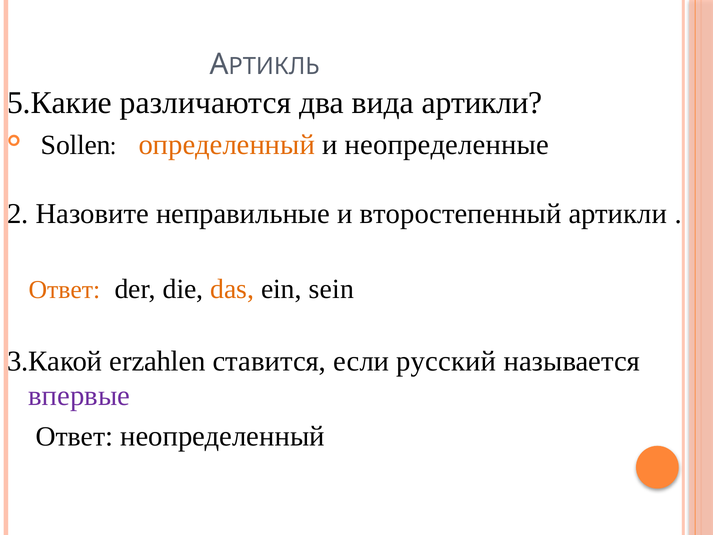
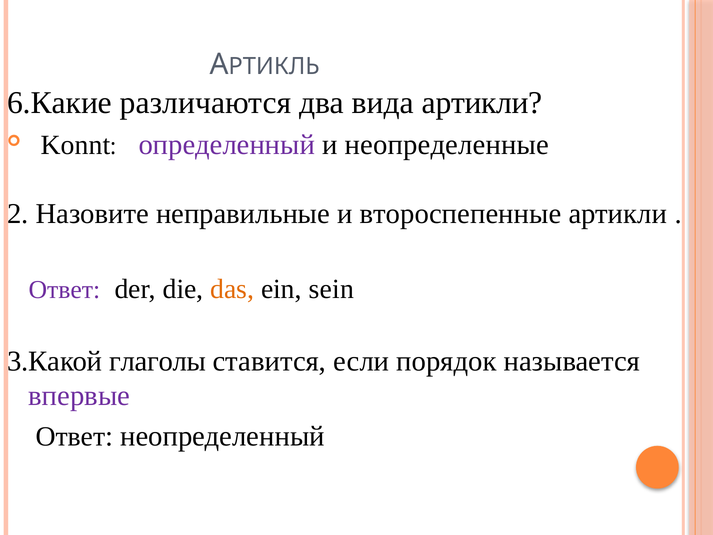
5.Какие: 5.Какие -> 6.Какие (59, 103)
Sollen: Sollen -> Konnt (76, 145)
определенный colour: orange -> purple (227, 145)
второстепенный: второстепенный -> второспепенные (461, 214)
Ответ colour: orange -> purple (64, 290)
erzahlen: erzahlen -> глаголы (158, 361)
русский: русский -> порядок (446, 361)
